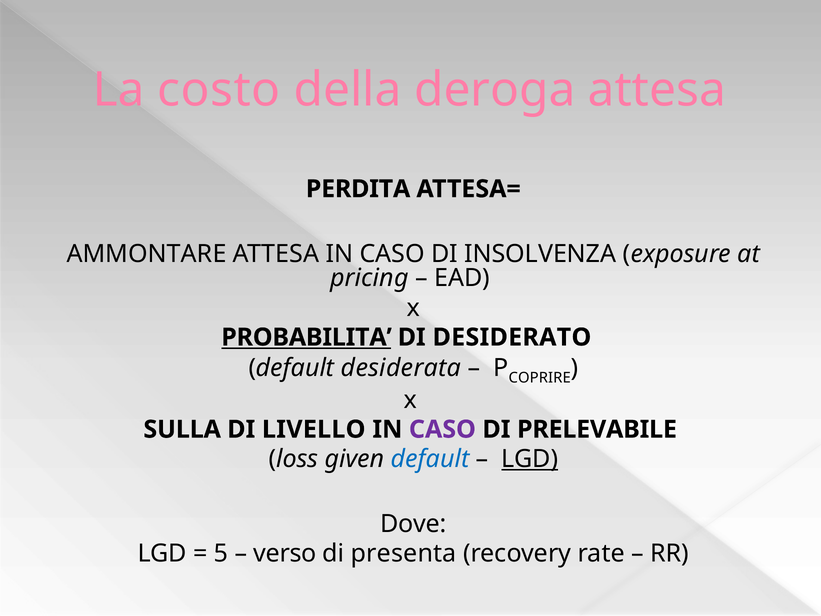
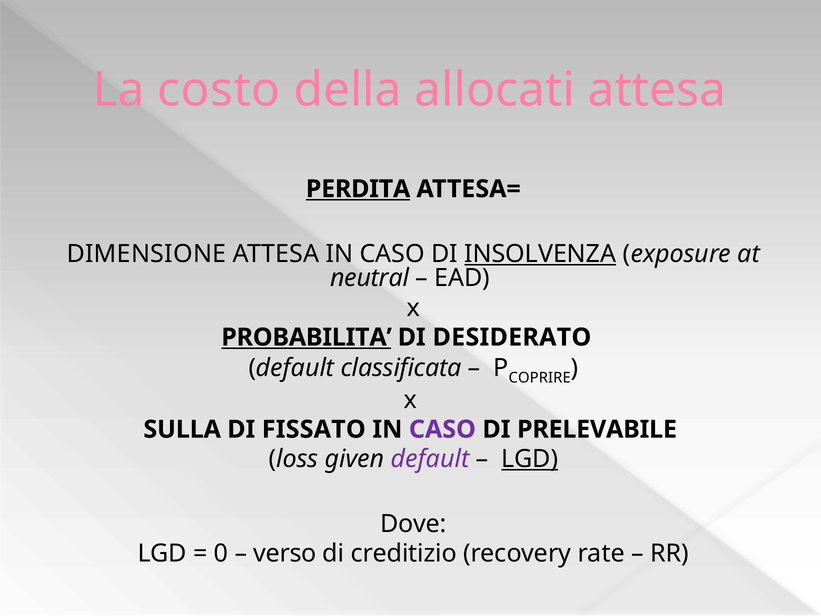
deroga: deroga -> allocati (495, 90)
PERDITA underline: none -> present (358, 189)
AMMONTARE: AMMONTARE -> DIMENSIONE (146, 254)
INSOLVENZA underline: none -> present (540, 254)
pricing: pricing -> neutral (370, 278)
desiderata: desiderata -> classificata (401, 368)
LIVELLO: LIVELLO -> FISSATO (314, 429)
default colour: blue -> purple (430, 459)
5: 5 -> 0 (221, 553)
presenta: presenta -> creditizio (404, 553)
